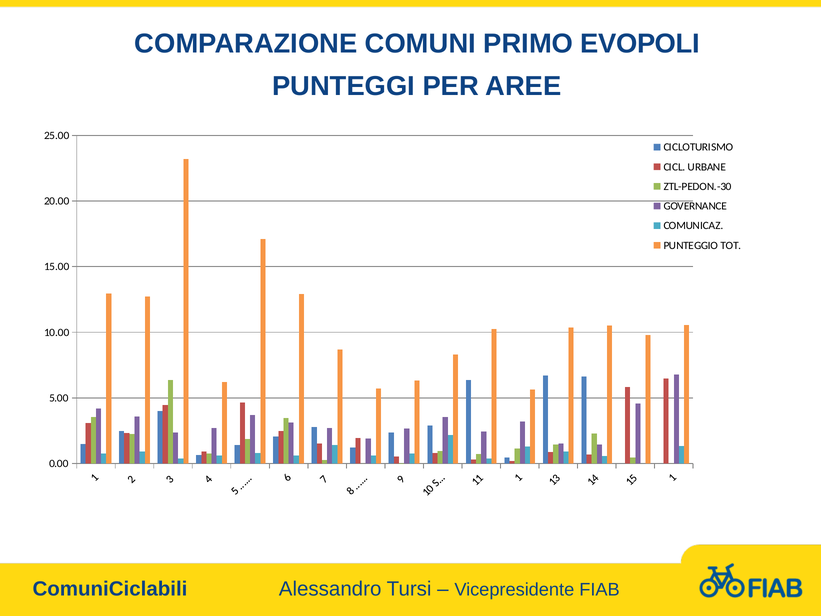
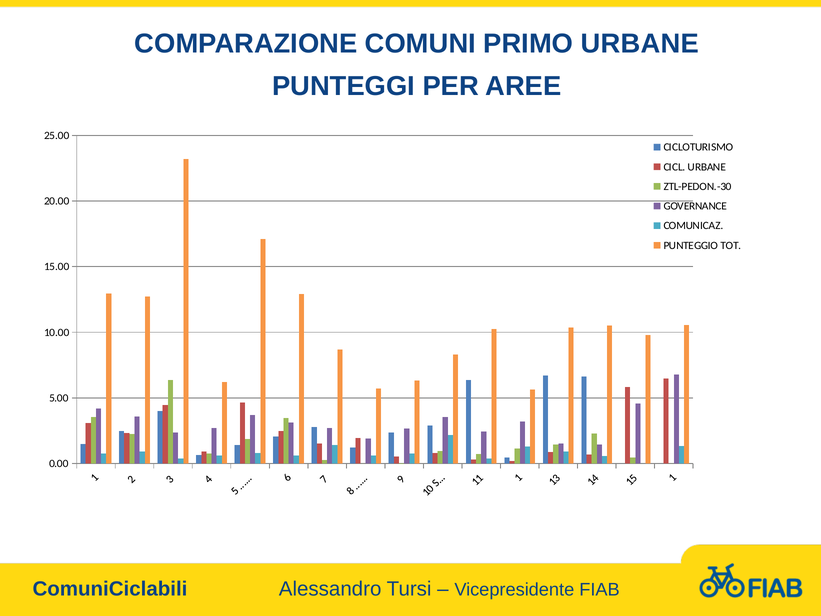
PRIMO EVOPOLI: EVOPOLI -> URBANE (640, 44)
